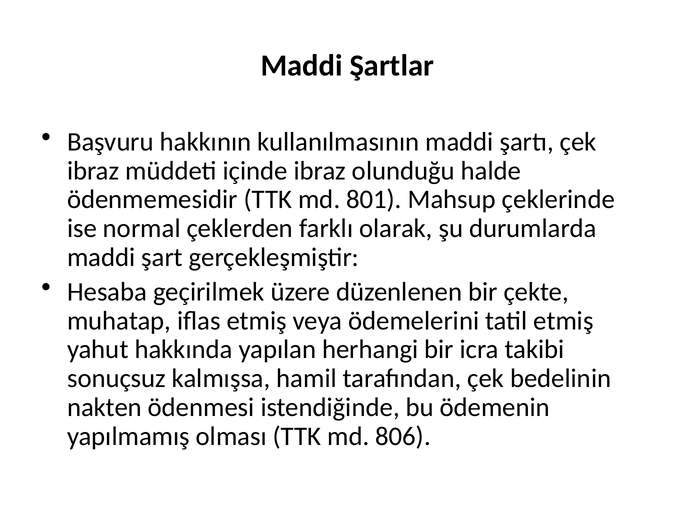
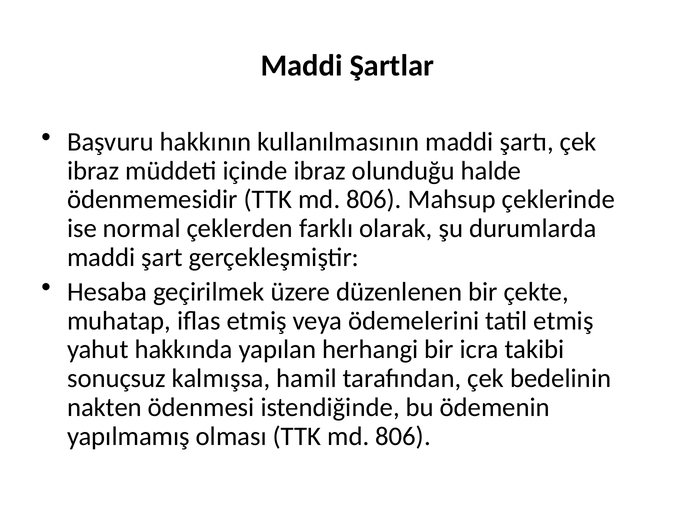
ödenmemesidir TTK md 801: 801 -> 806 (374, 200)
